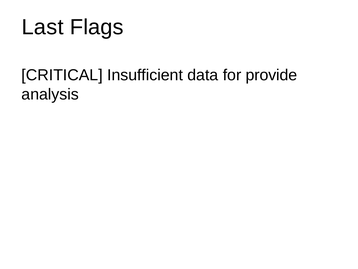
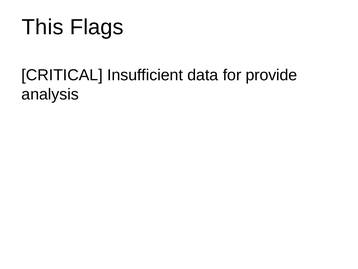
Last: Last -> This (43, 27)
